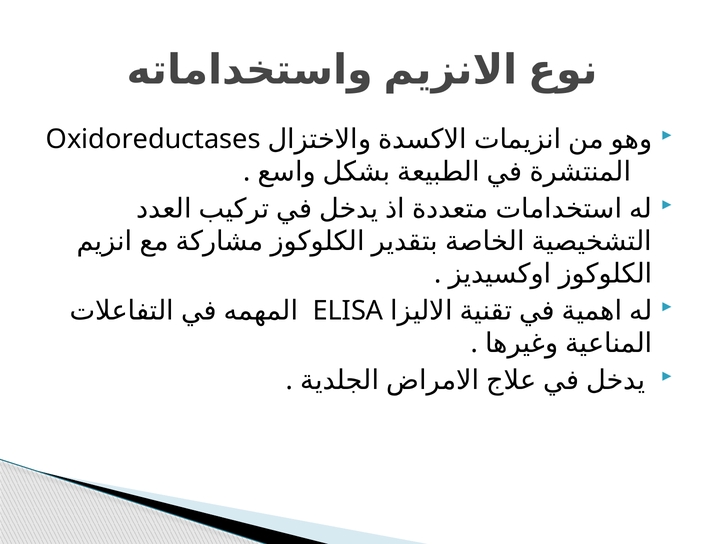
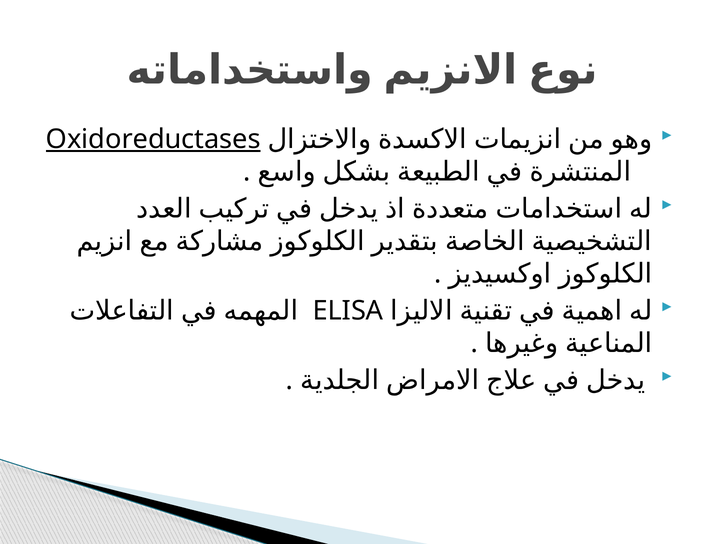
Oxidoreductases underline: none -> present (153, 139)
